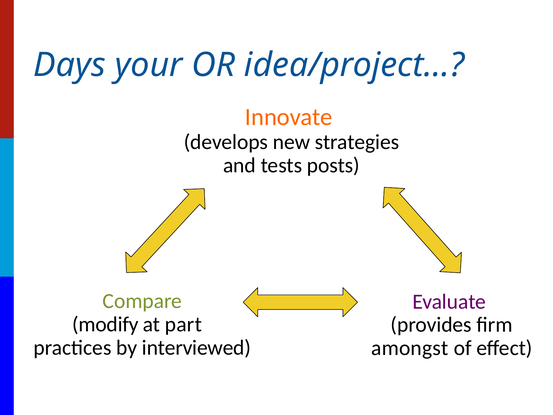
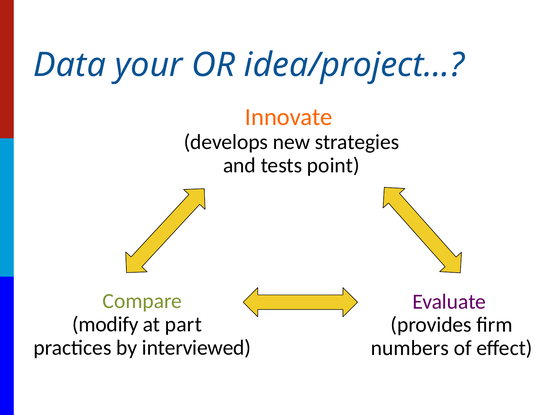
Days: Days -> Data (70, 65)
posts: posts -> point (333, 165)
amongst: amongst -> numbers (410, 348)
